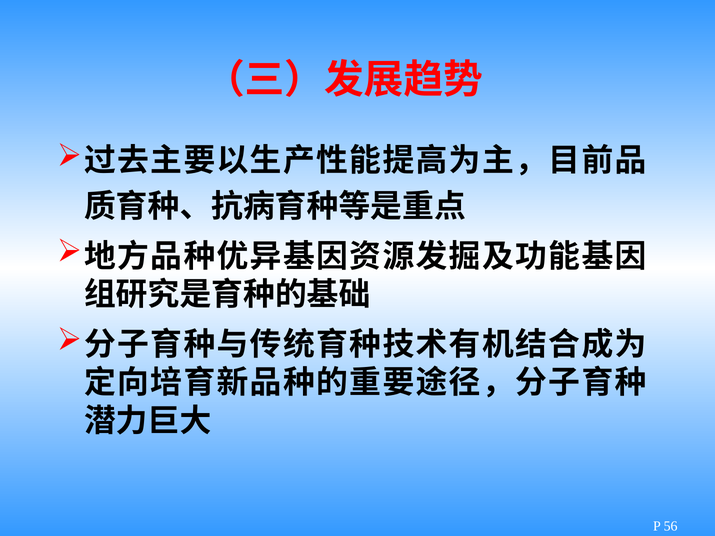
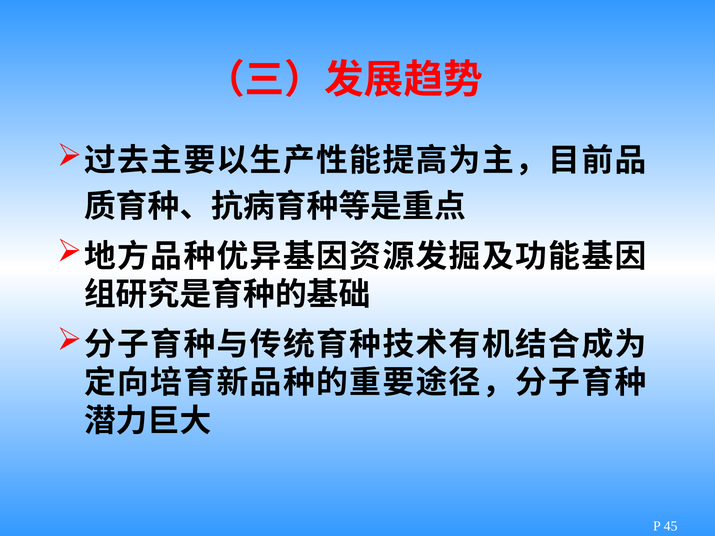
56: 56 -> 45 (671, 527)
